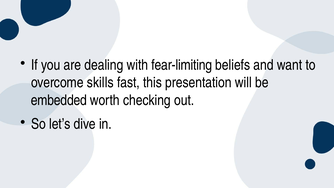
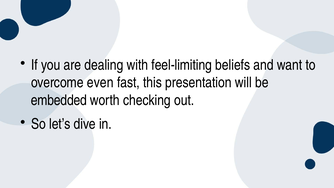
fear-limiting: fear-limiting -> feel-limiting (182, 65)
skills: skills -> even (100, 83)
